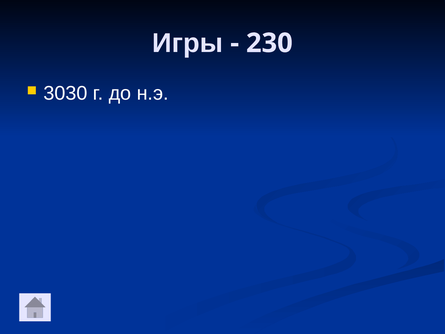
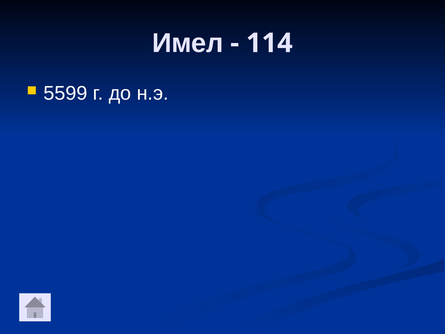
Игры: Игры -> Имел (188, 43)
230: 230 -> 114 (269, 43)
3030: 3030 -> 5599 (65, 93)
